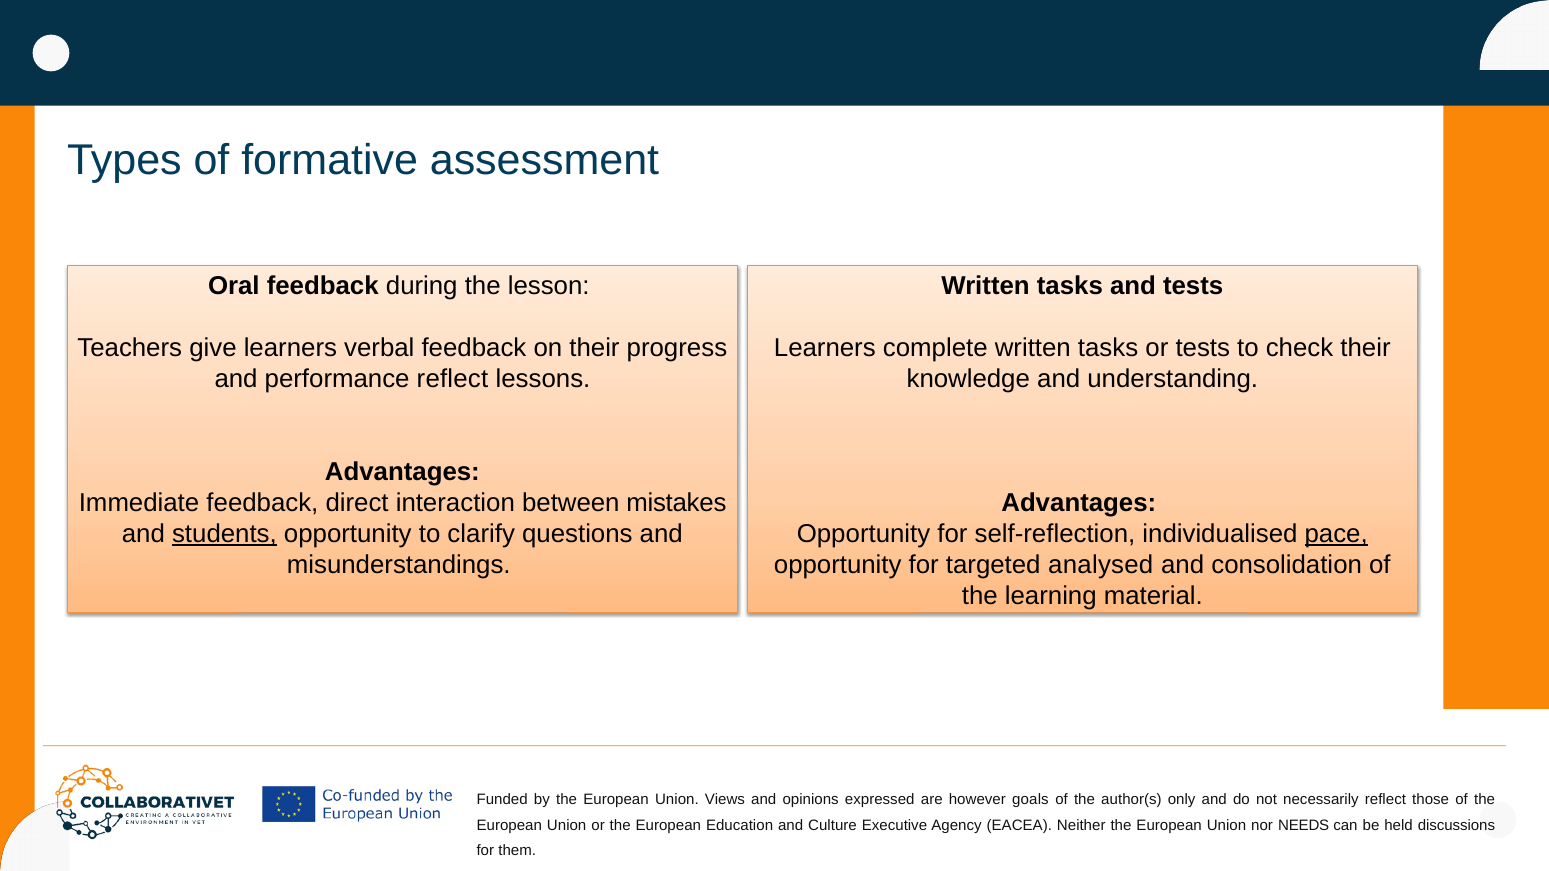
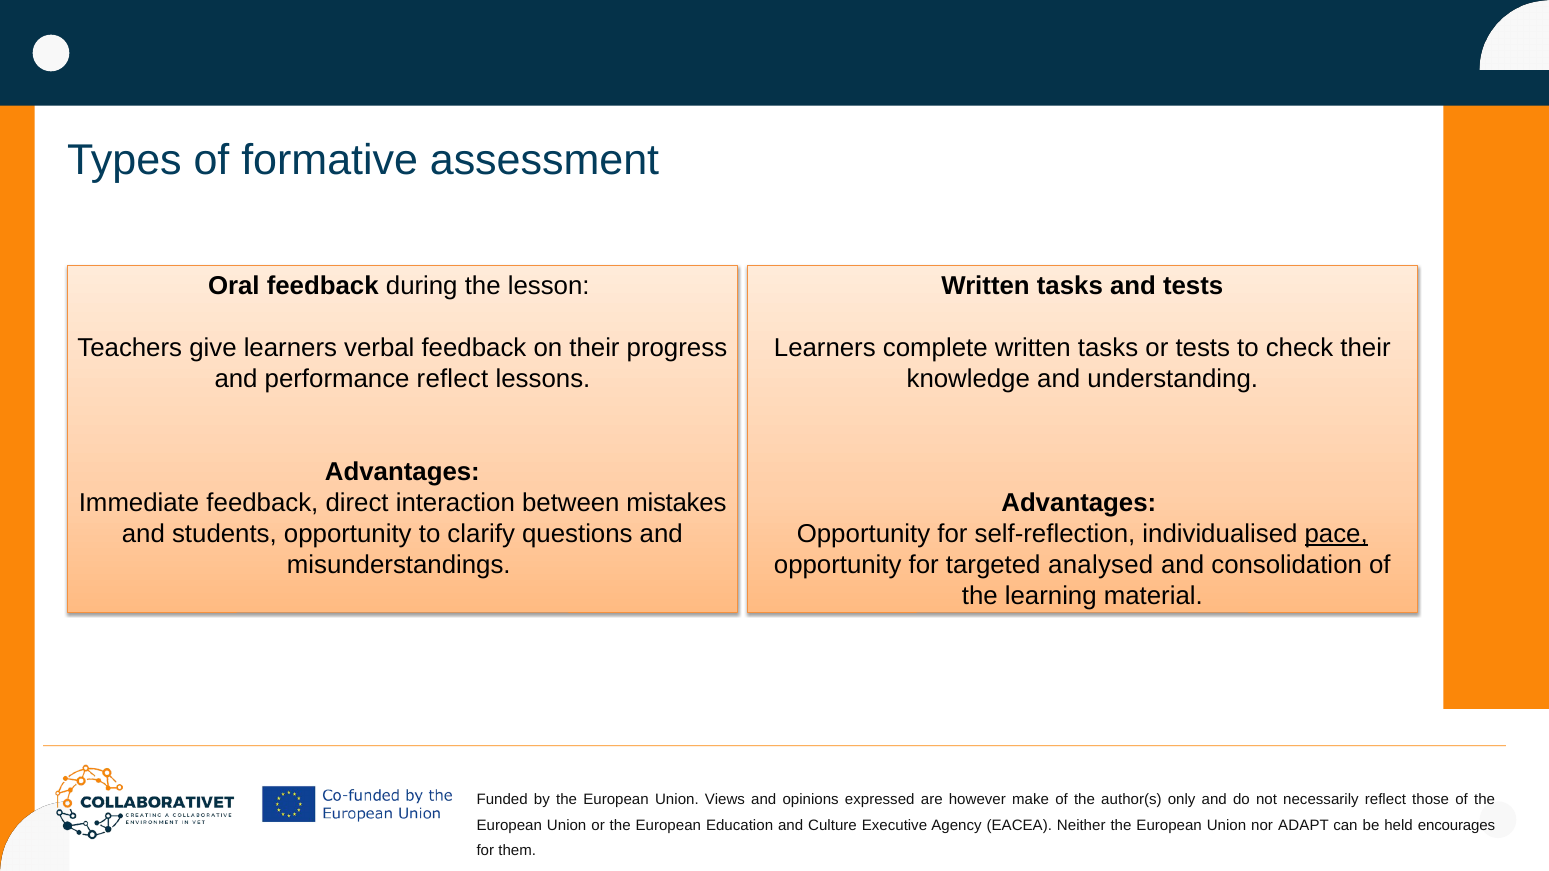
students underline: present -> none (224, 534)
goals: goals -> make (1031, 800)
NEEDS: NEEDS -> ADAPT (1304, 826)
discussions: discussions -> encourages (1456, 826)
